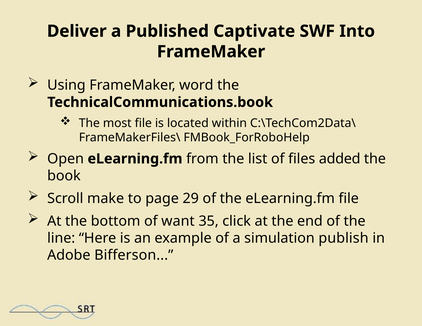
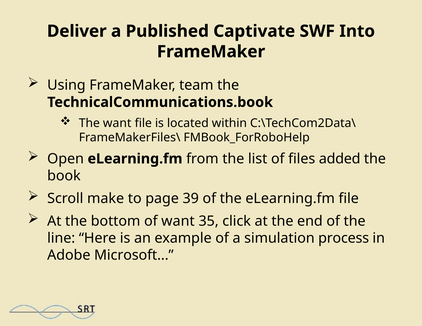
word: word -> team (196, 85)
The most: most -> want (117, 123)
29: 29 -> 39 (191, 199)
publish: publish -> process (344, 238)
Bifferson: Bifferson -> Microsoft (134, 256)
